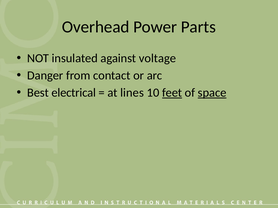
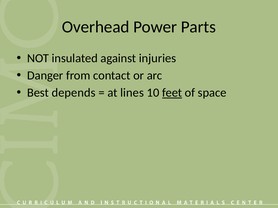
voltage: voltage -> injuries (157, 58)
electrical: electrical -> depends (74, 93)
space underline: present -> none (212, 93)
